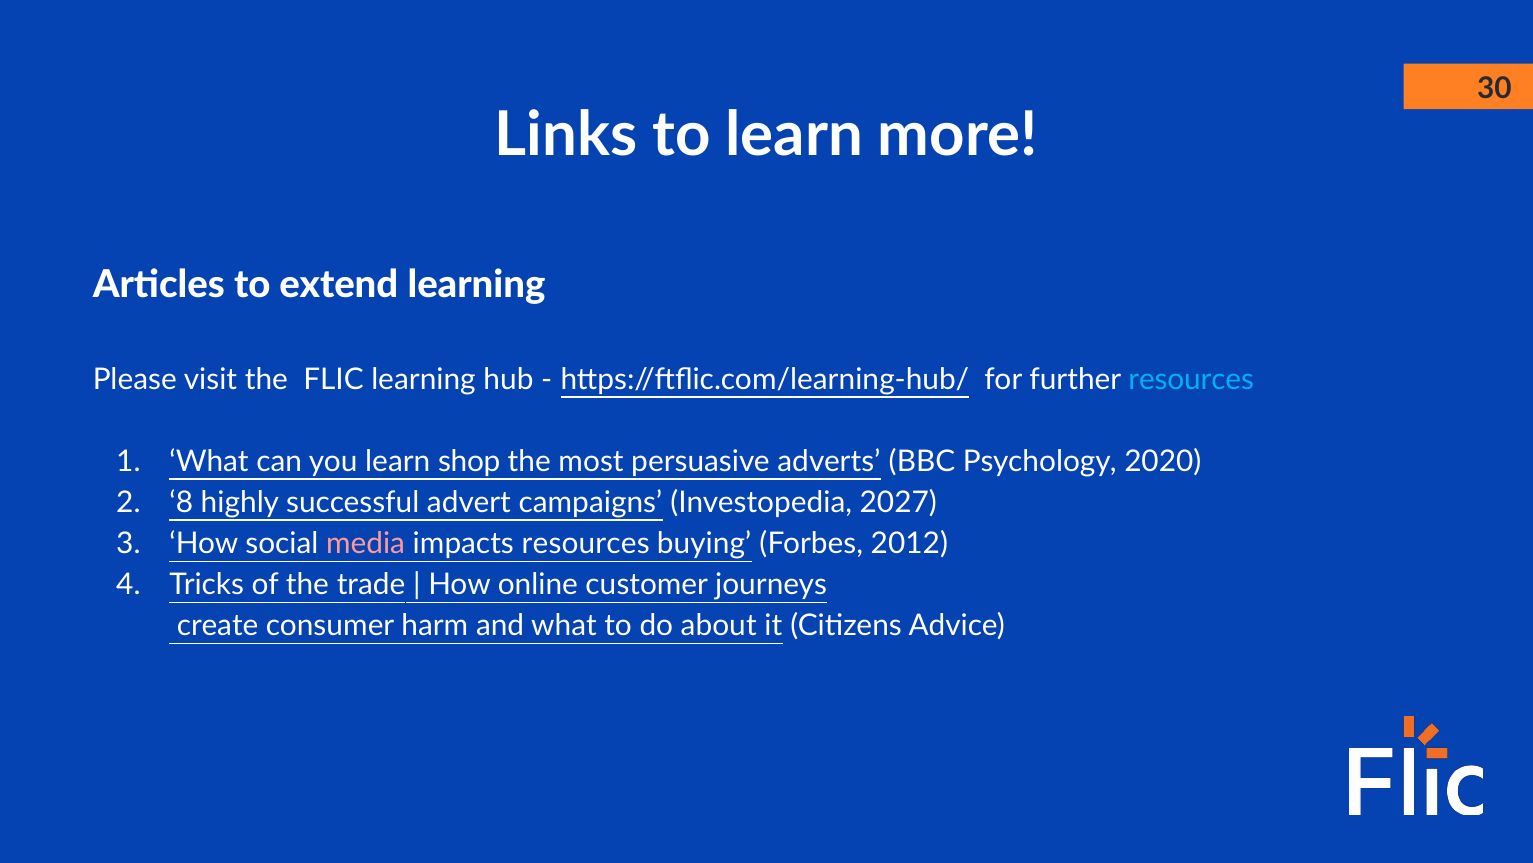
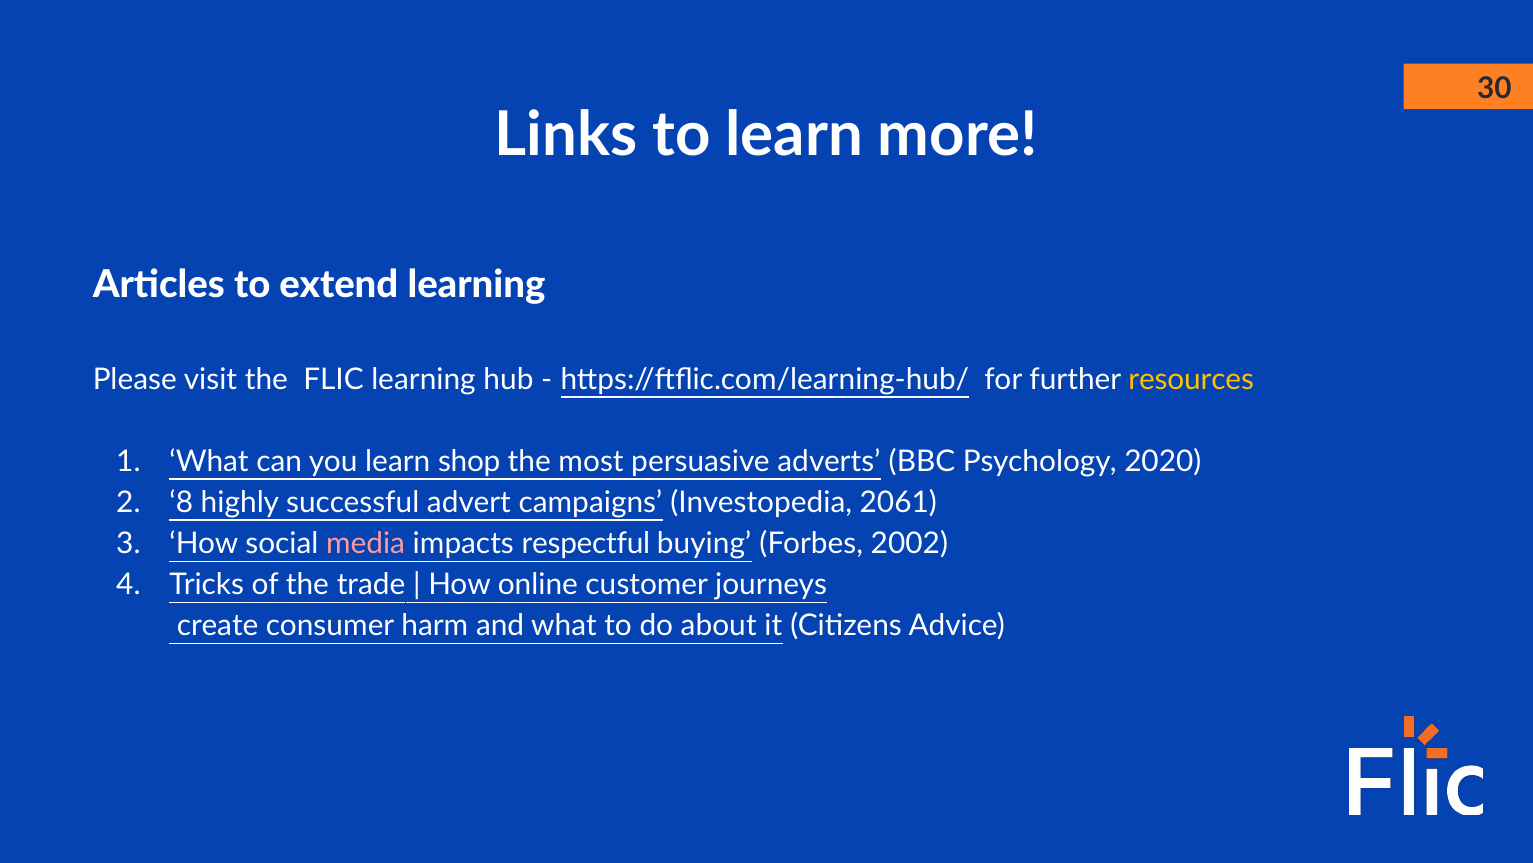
resources colour: light blue -> yellow (1191, 379)
2027: 2027 -> 2061 (898, 502)
impacts resources: resources -> respectful (586, 543)
2012: 2012 -> 2002 (909, 543)
